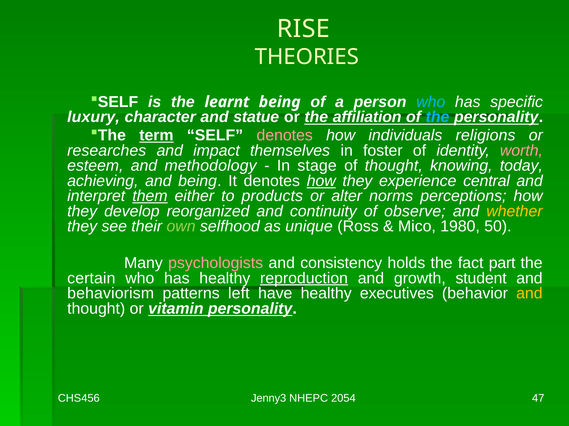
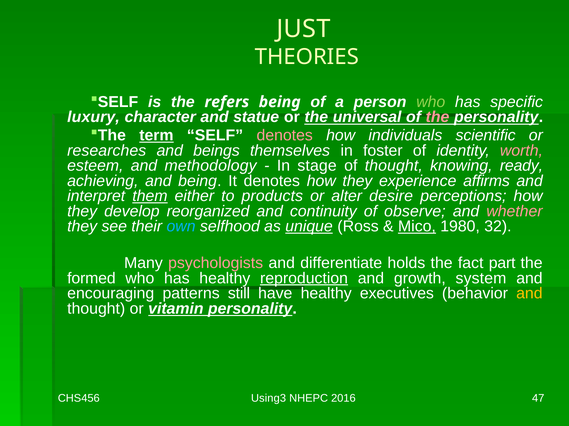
RISE: RISE -> JUST (303, 29)
learnt: learnt -> refers (227, 102)
who colour: light blue -> light green (431, 102)
affiliation: affiliation -> universal (367, 117)
the colour: light blue -> pink (438, 117)
religions: religions -> scientific (486, 136)
impact: impact -> beings (217, 151)
today: today -> ready (521, 166)
how underline: present -> none (321, 181)
central: central -> affirms (487, 181)
norms: norms -> desire (391, 196)
whether colour: yellow -> pink (514, 212)
own colour: light green -> light blue (181, 227)
unique underline: none -> present (309, 227)
Mico underline: none -> present (417, 227)
50: 50 -> 32 (498, 227)
consistency: consistency -> differentiate (341, 263)
certain: certain -> formed (91, 279)
student: student -> system (481, 279)
behaviorism: behaviorism -> encouraging (111, 294)
left: left -> still (239, 294)
Jenny3: Jenny3 -> Using3 (269, 399)
2054: 2054 -> 2016 (343, 399)
